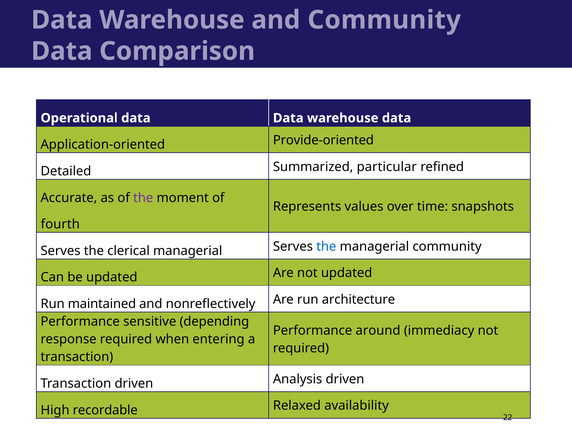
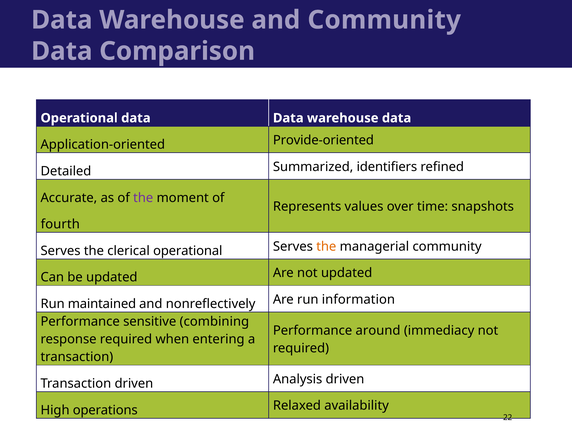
particular: particular -> identifiers (387, 167)
clerical managerial: managerial -> operational (188, 251)
the colour: blue -> orange (326, 246)
architecture: architecture -> information (358, 300)
depending: depending -> combining (214, 322)
recordable: recordable -> operations (105, 410)
